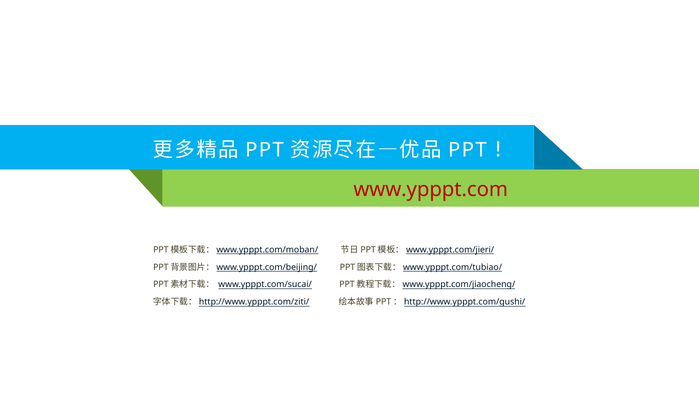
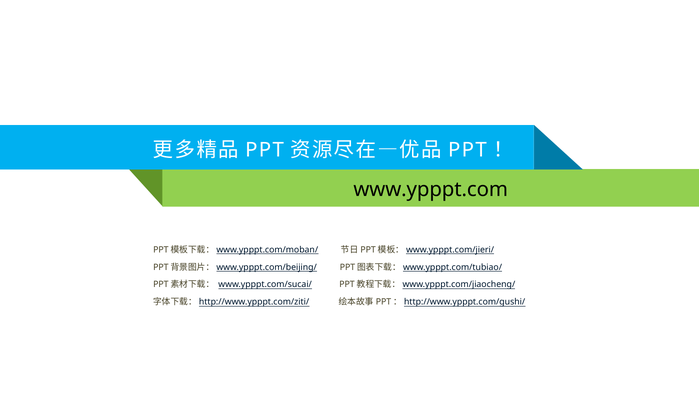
www.ypppt.com colour: red -> black (431, 189)
